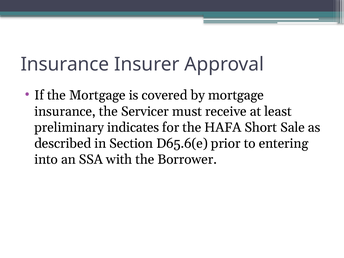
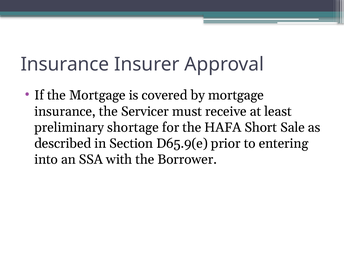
indicates: indicates -> shortage (133, 127)
D65.6(e: D65.6(e -> D65.9(e (182, 143)
